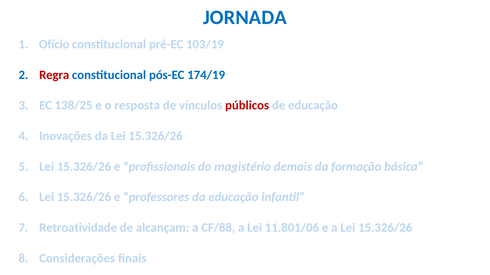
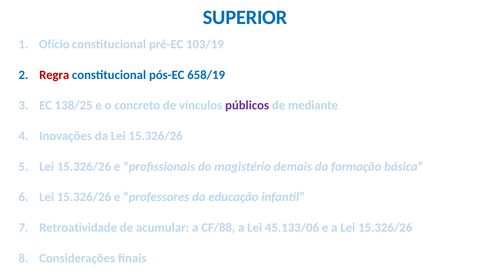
JORNADA: JORNADA -> SUPERIOR (245, 17)
174/19: 174/19 -> 658/19 (206, 75)
resposta: resposta -> concreto (137, 106)
públicos colour: red -> purple (247, 106)
de educação: educação -> mediante (313, 106)
alcançam: alcançam -> acumular (163, 228)
11.801/06: 11.801/06 -> 45.133/06 (292, 228)
